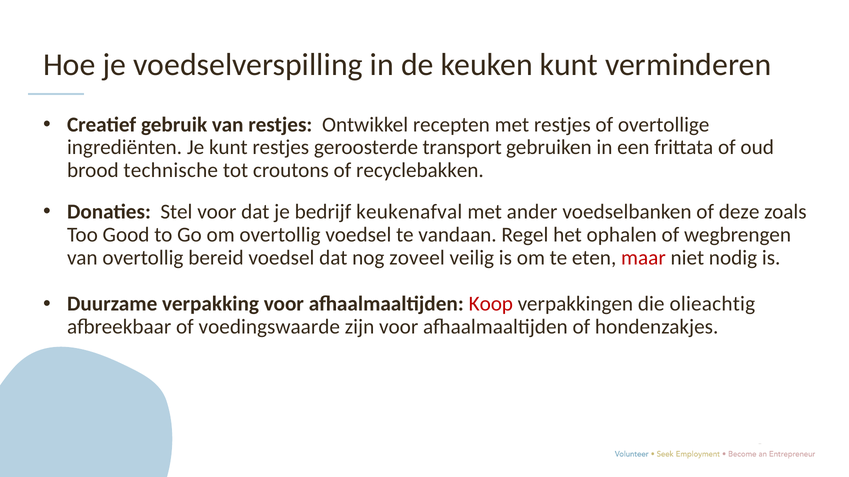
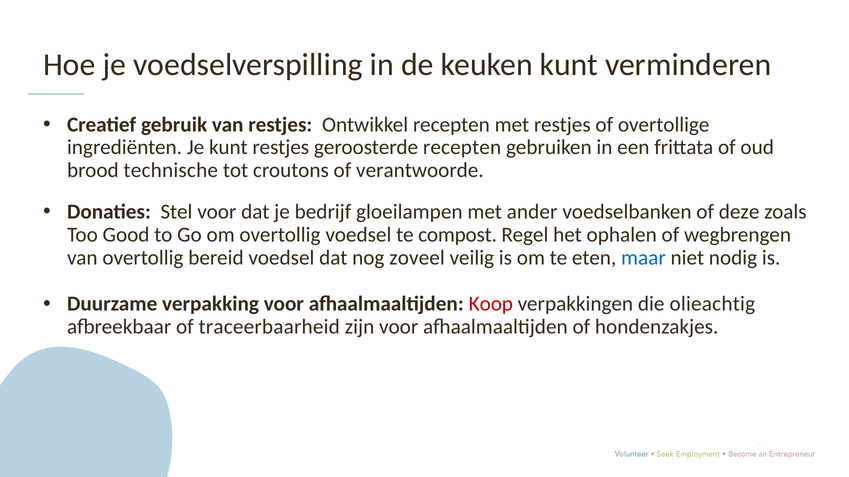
geroosterde transport: transport -> recepten (462, 148)
recyclebakken: recyclebakken -> verantwoorde (420, 171)
keukenafval: keukenafval -> gloeilampen (409, 212)
vandaan: vandaan -> compost (458, 235)
maar colour: red -> blue (643, 258)
voedingswaarde: voedingswaarde -> traceerbaarheid (269, 327)
